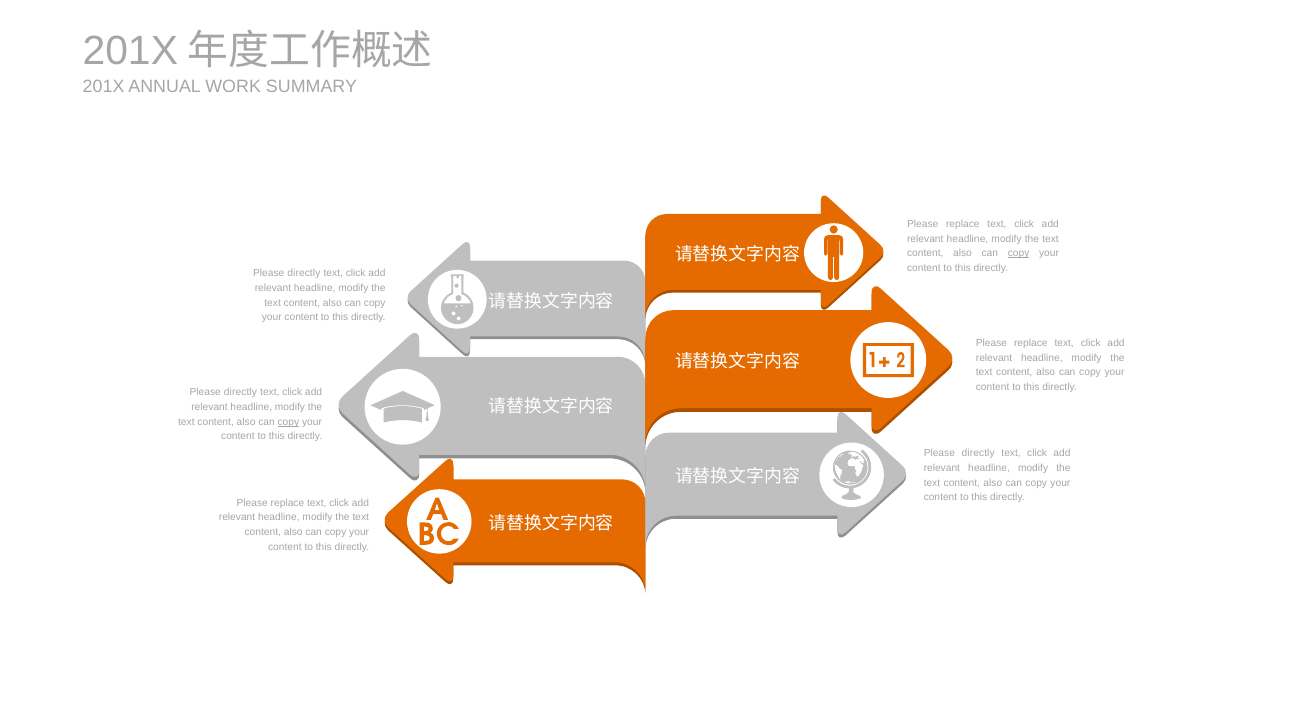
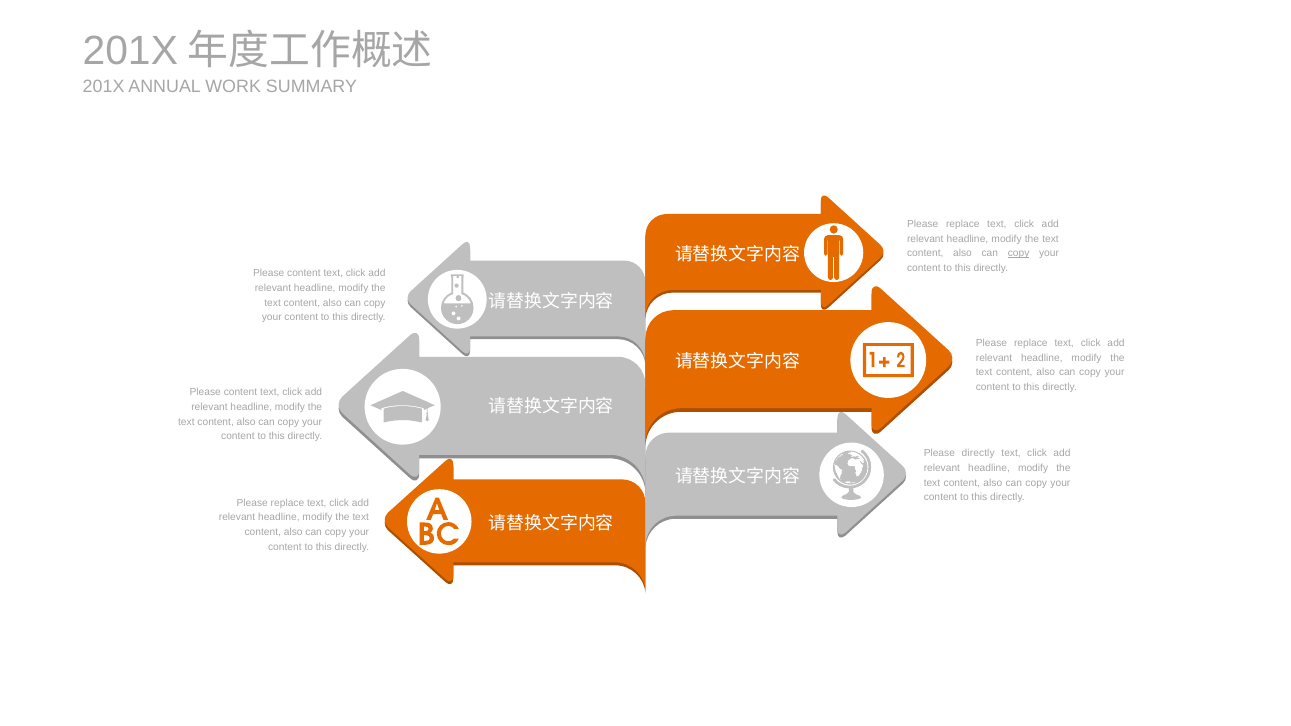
directly: directly -> content (304, 274)
directly: directly -> content (241, 393)
copy underline: present -> none (288, 422)
